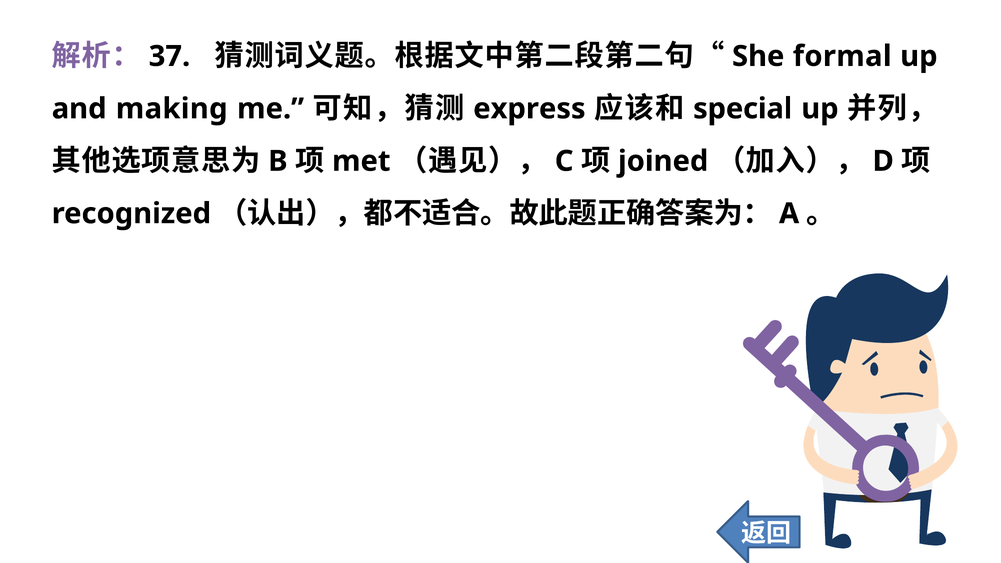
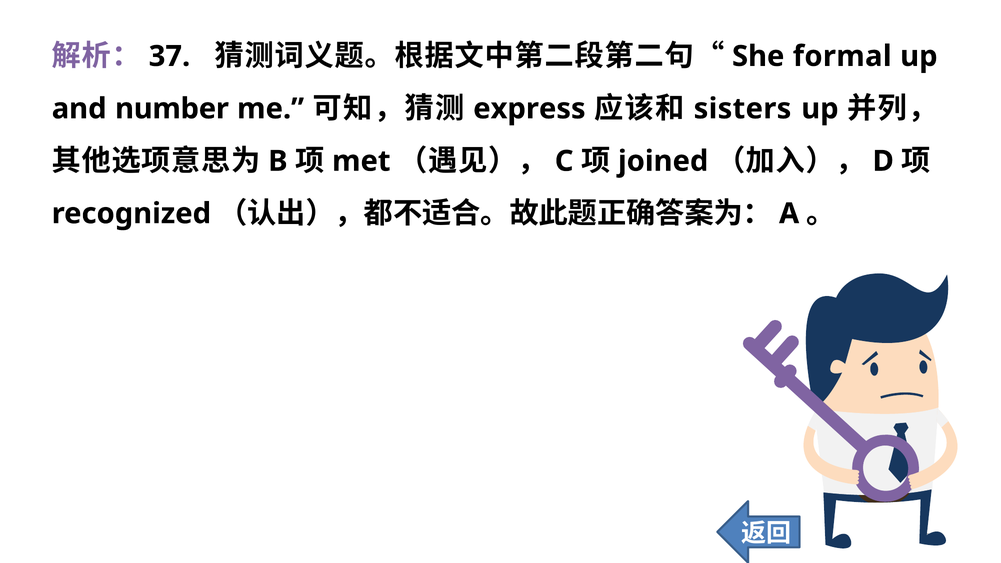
making: making -> number (172, 109)
special: special -> sisters (743, 109)
